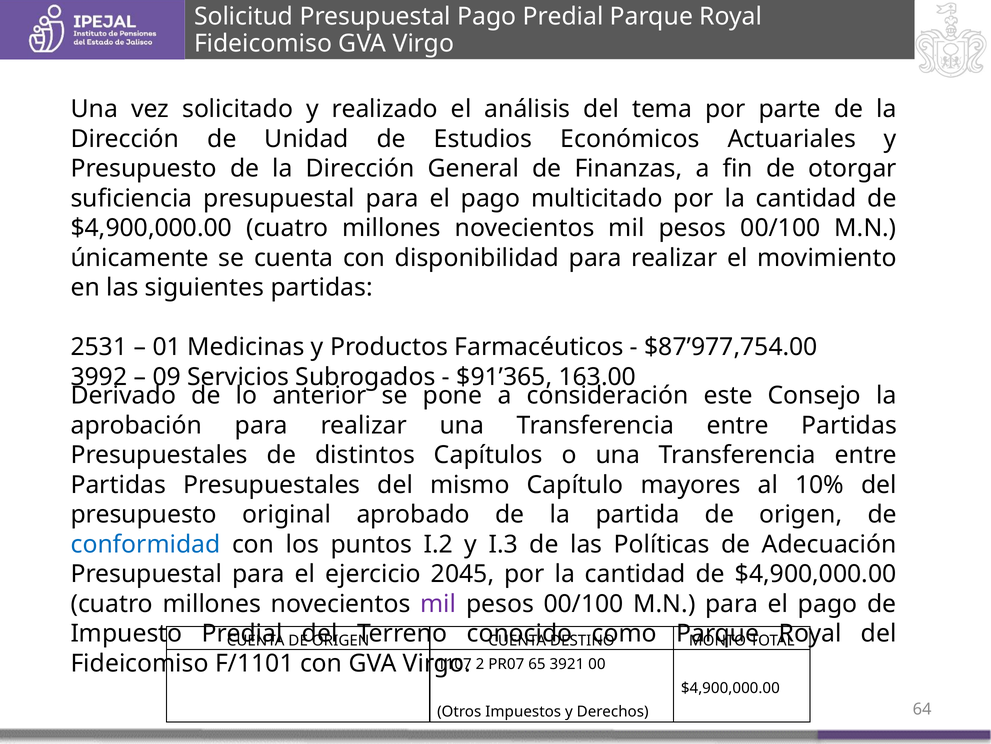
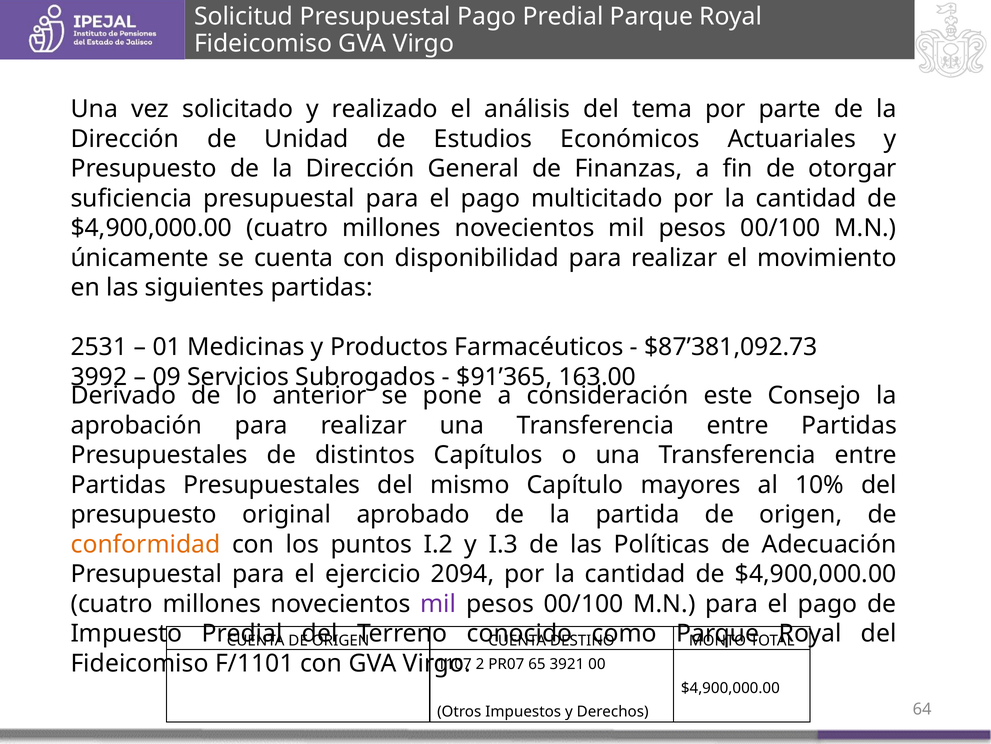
$87’977,754.00: $87’977,754.00 -> $87’381,092.73 (731, 347)
conformidad colour: blue -> orange (146, 544)
2045: 2045 -> 2094 (463, 574)
